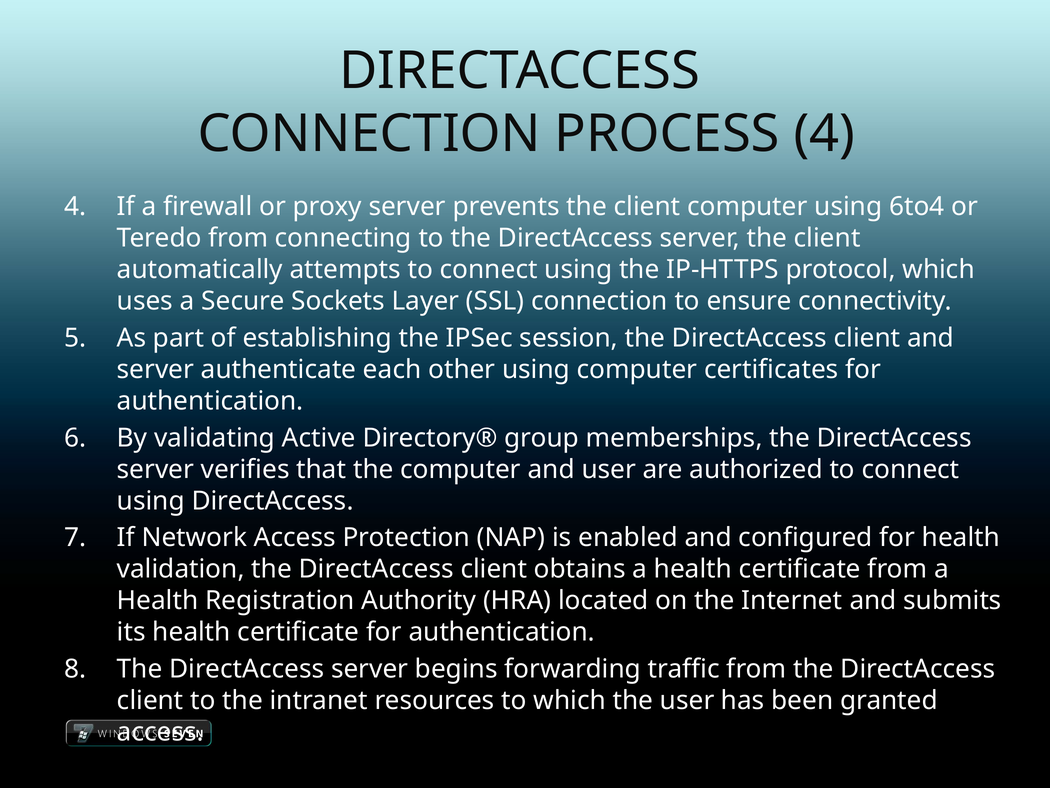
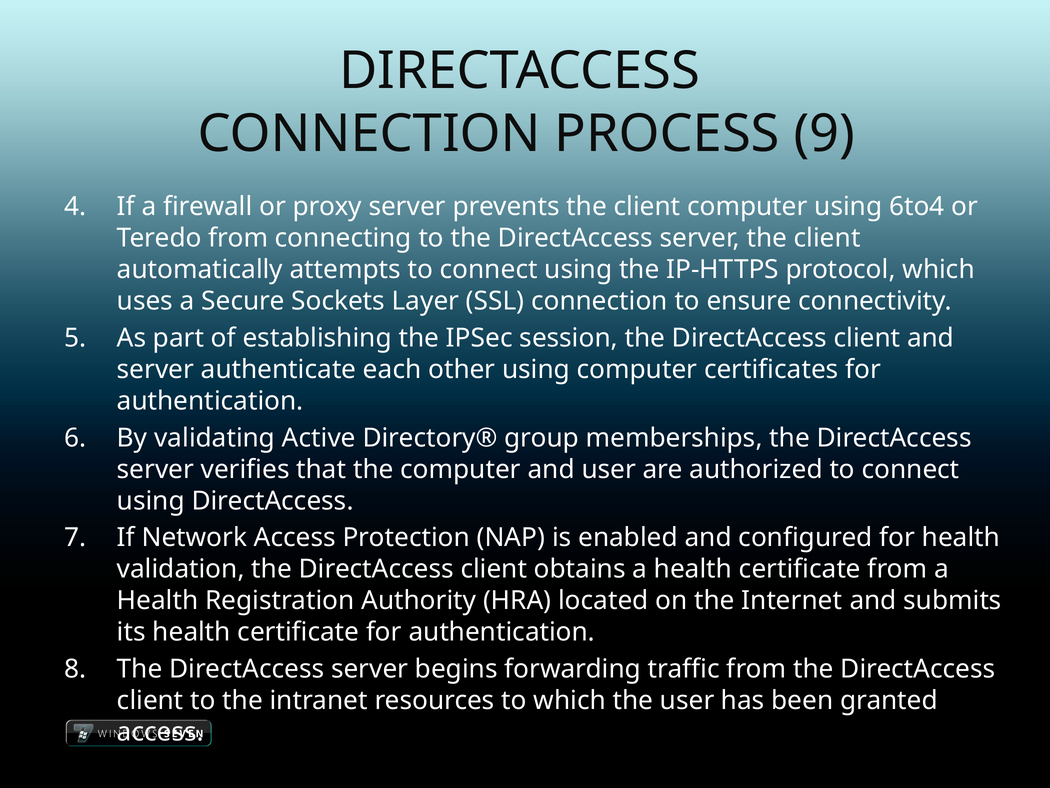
PROCESS 4: 4 -> 9 (824, 134)
